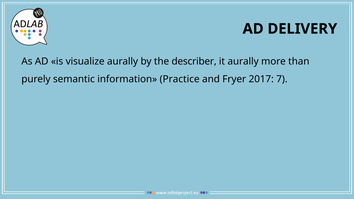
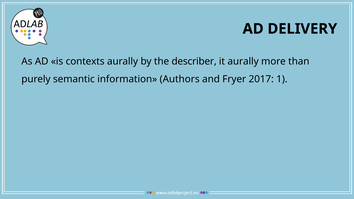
visualize: visualize -> contexts (85, 62)
Practice: Practice -> Authors (180, 79)
7: 7 -> 1 (282, 79)
